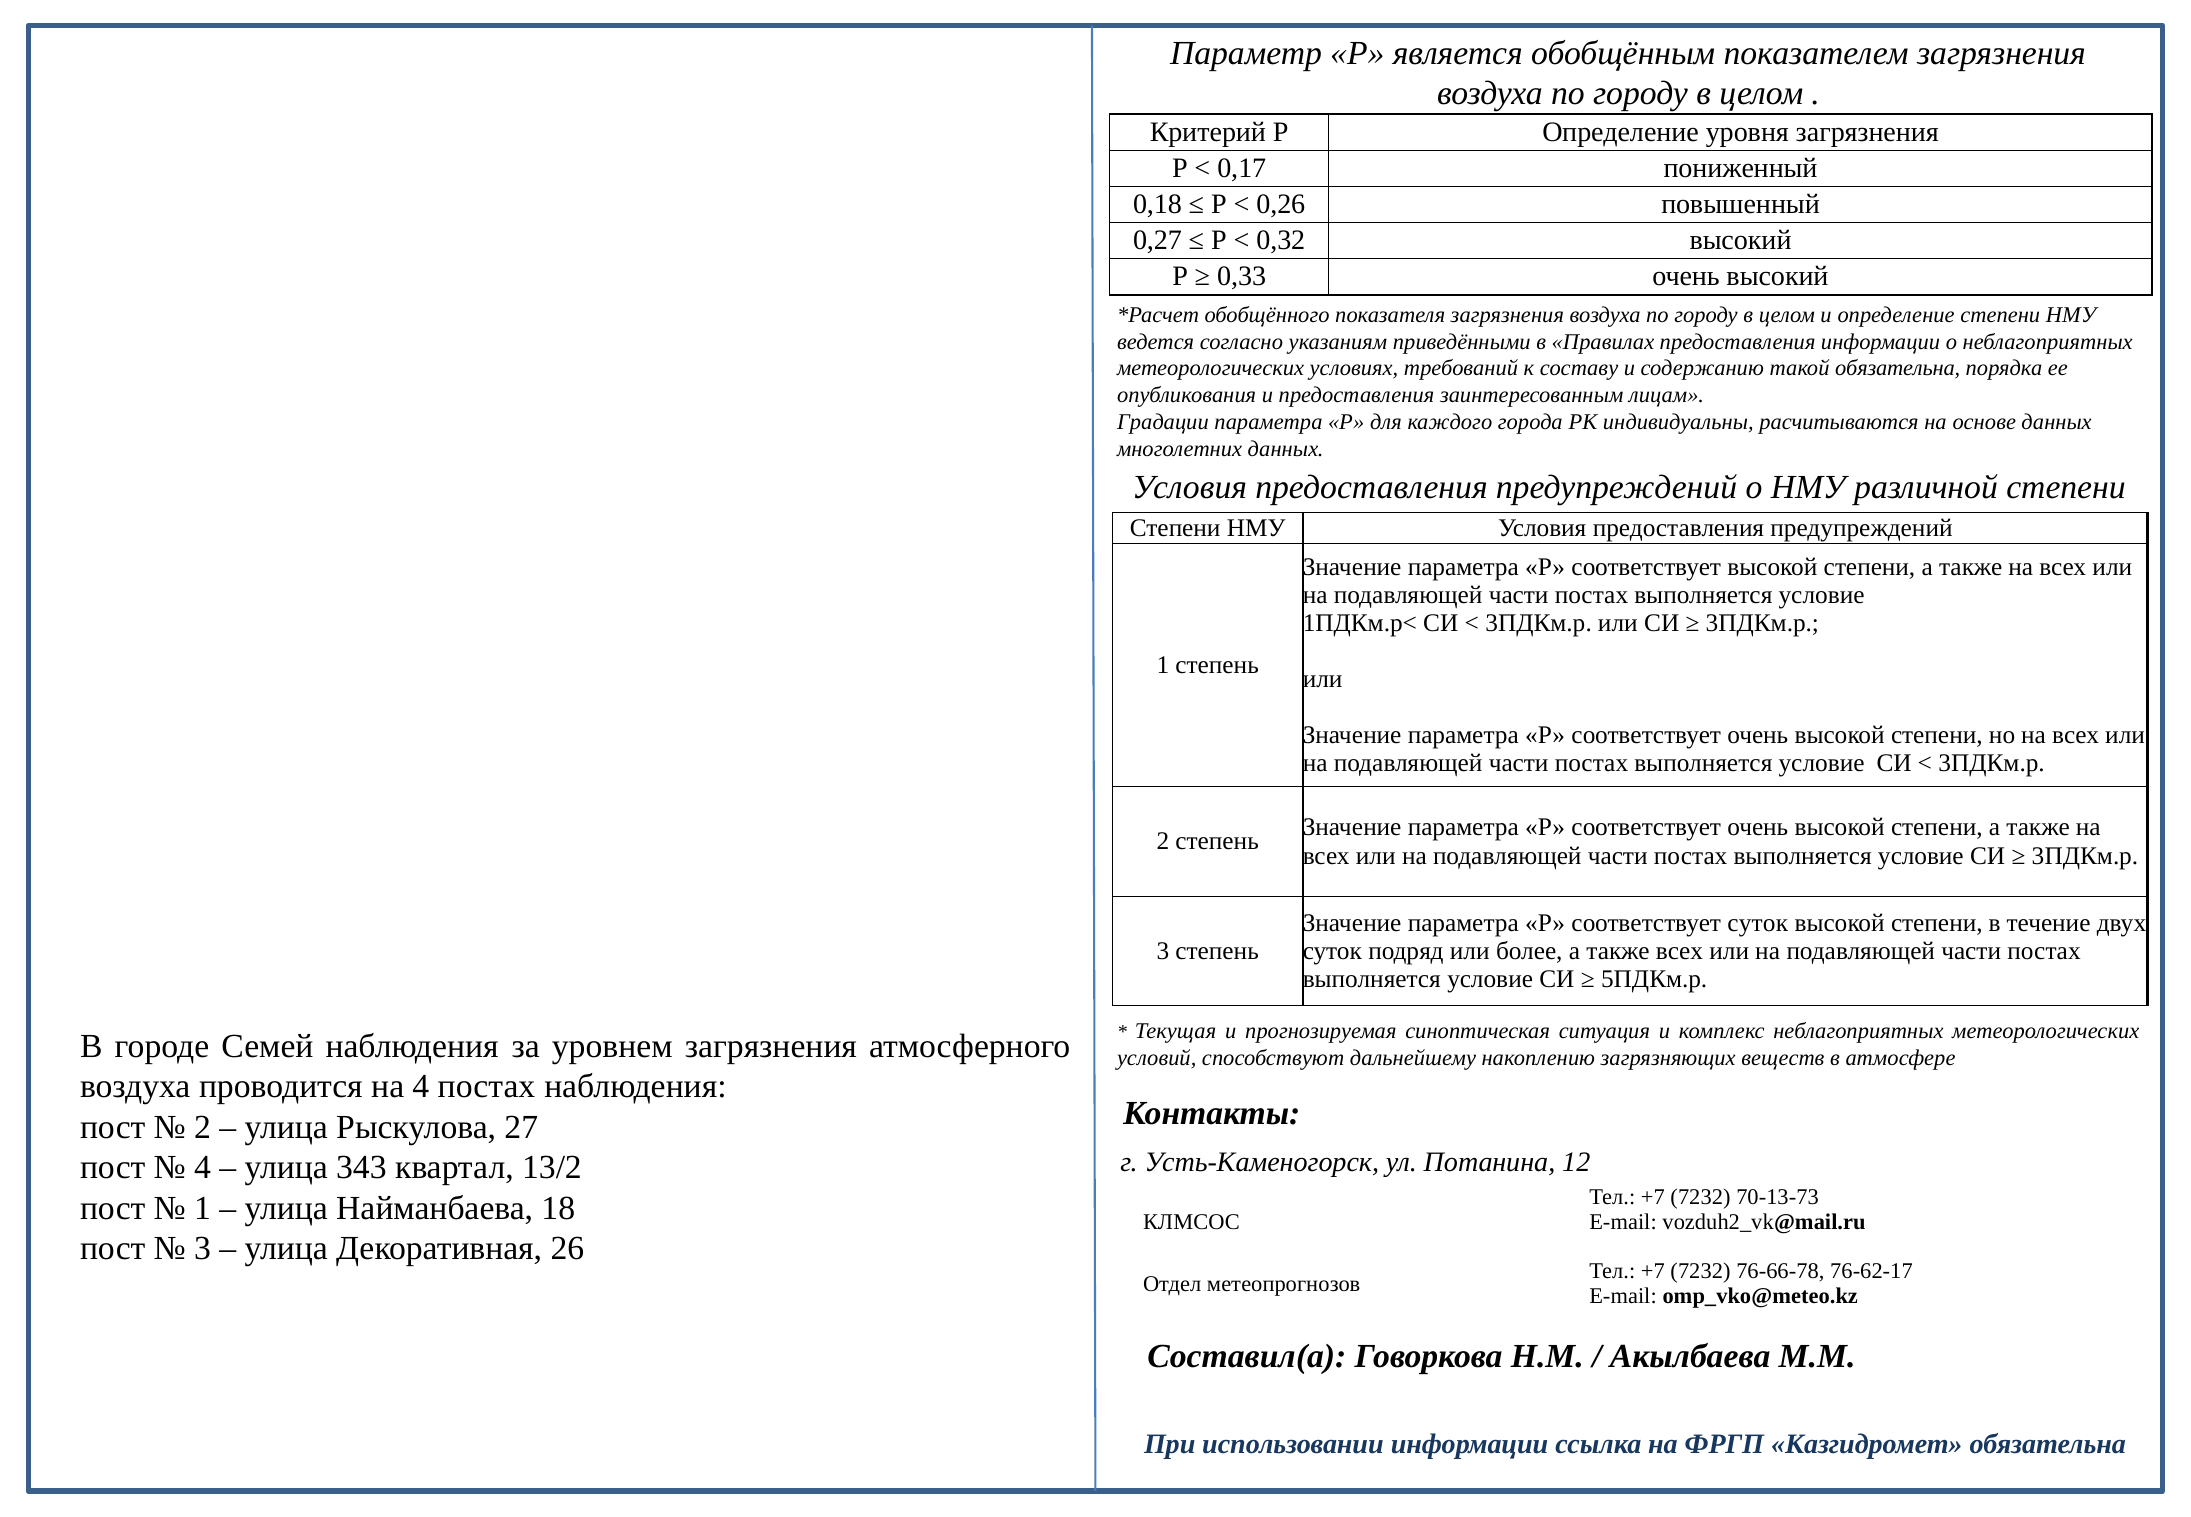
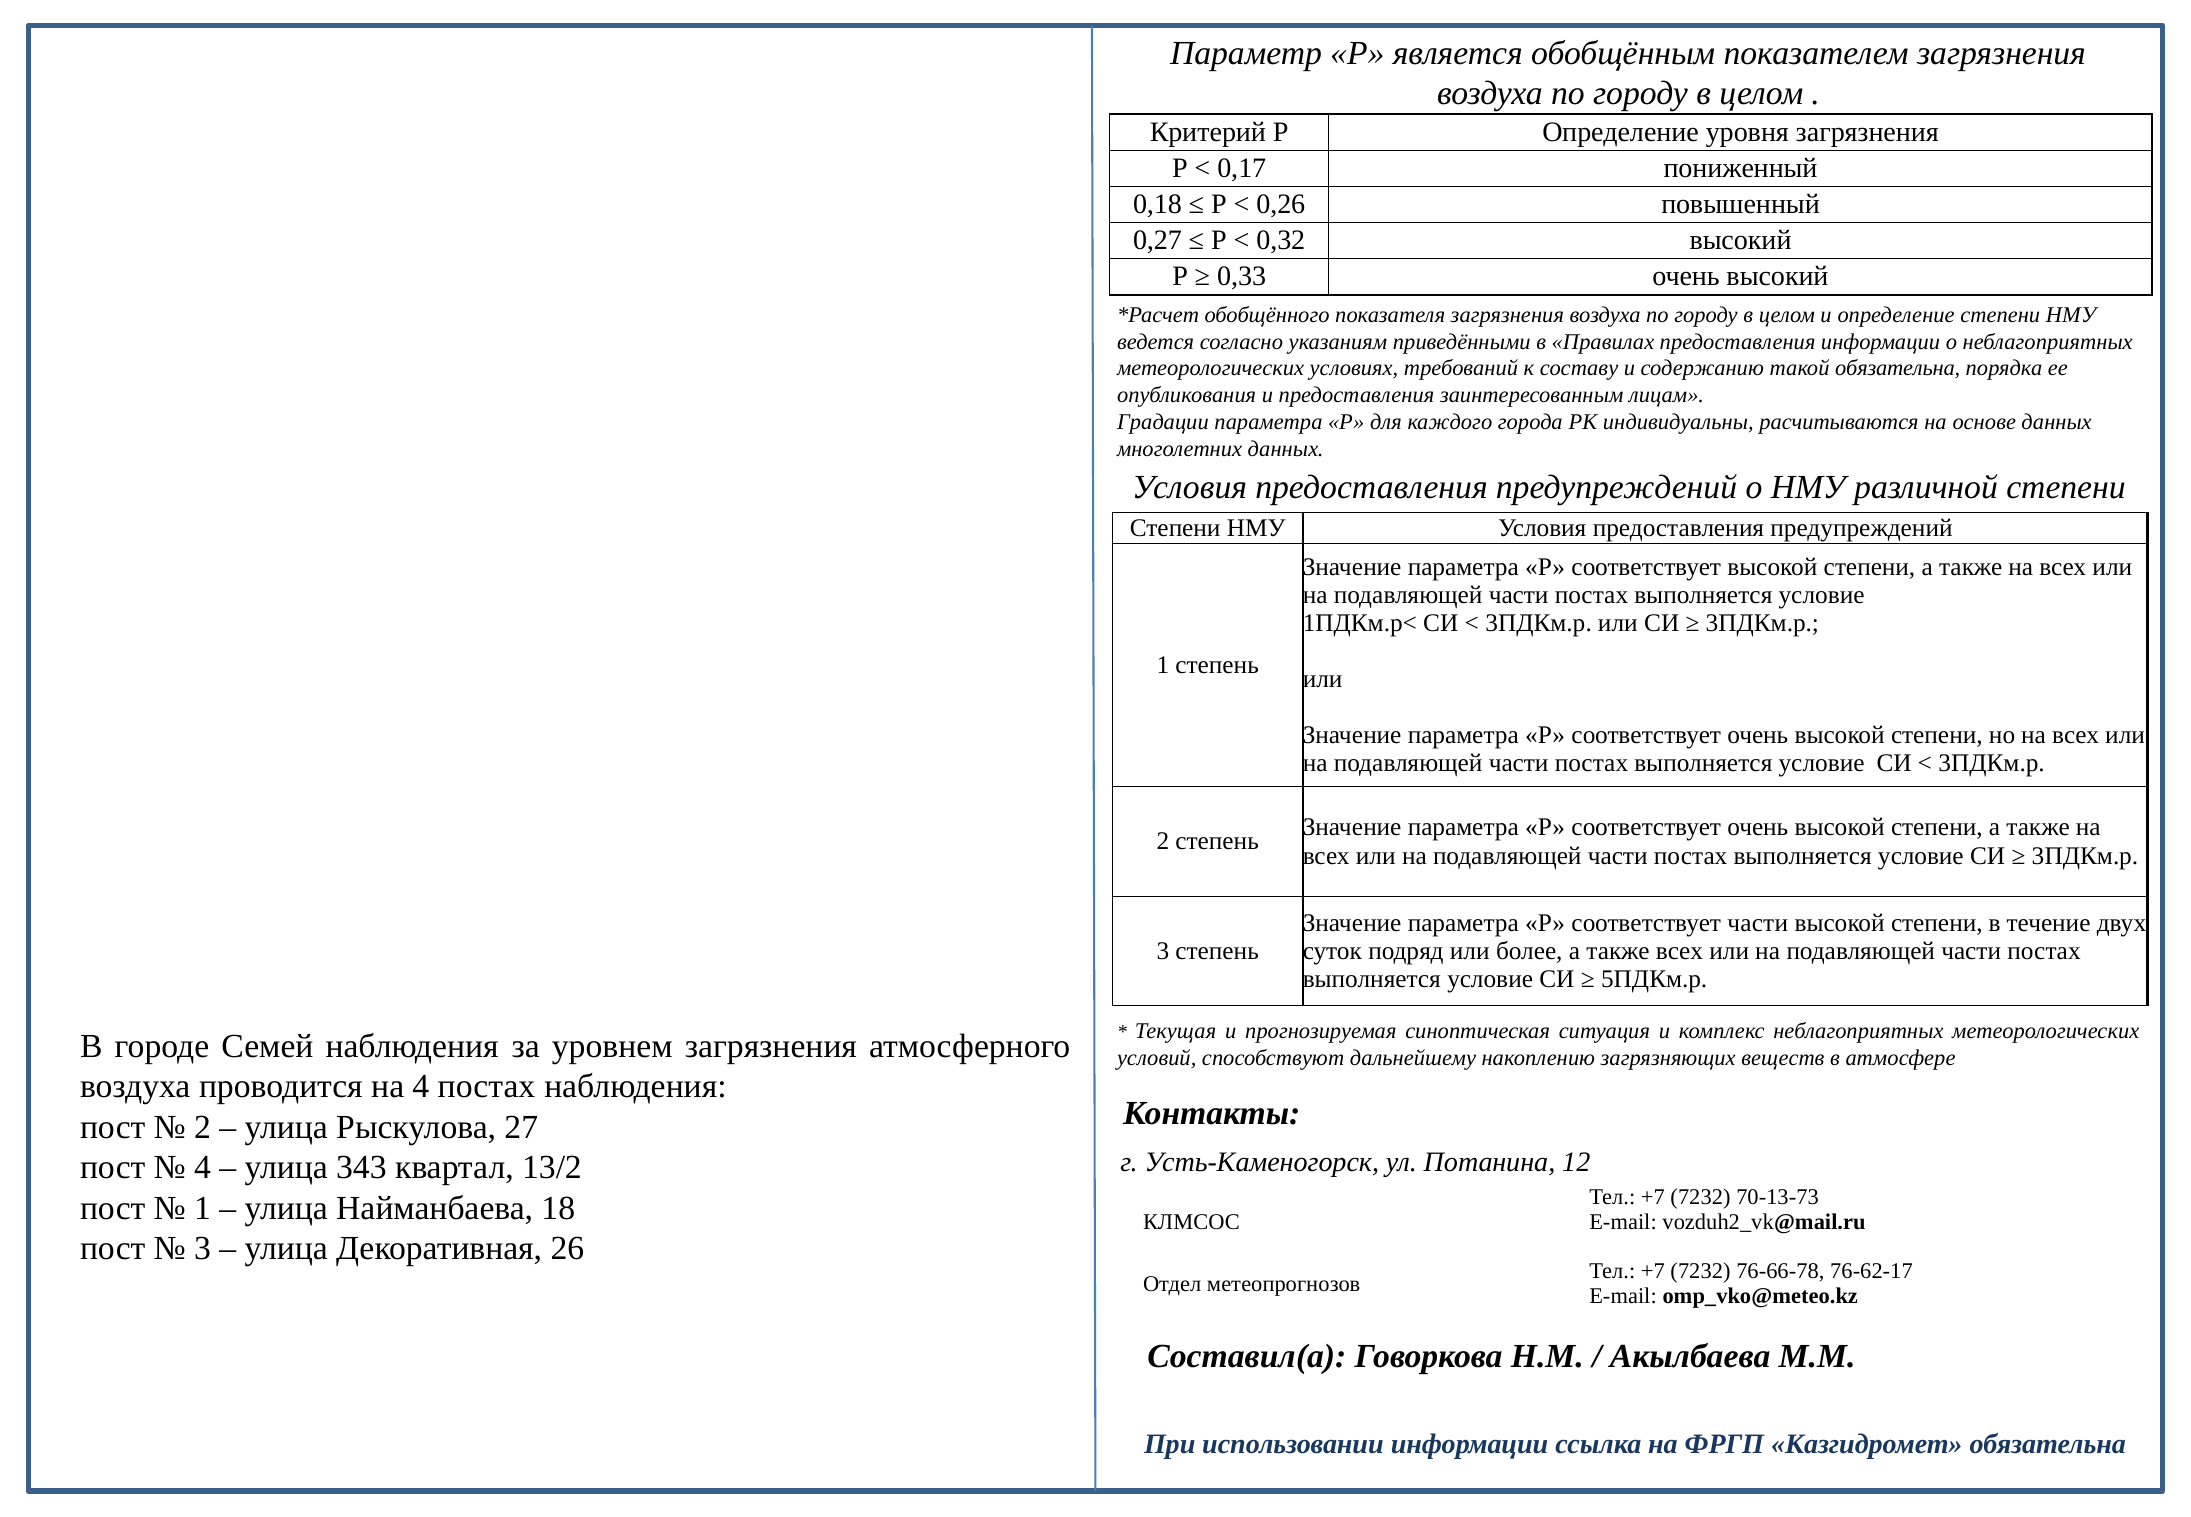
соответствует суток: суток -> части (1758, 923)
